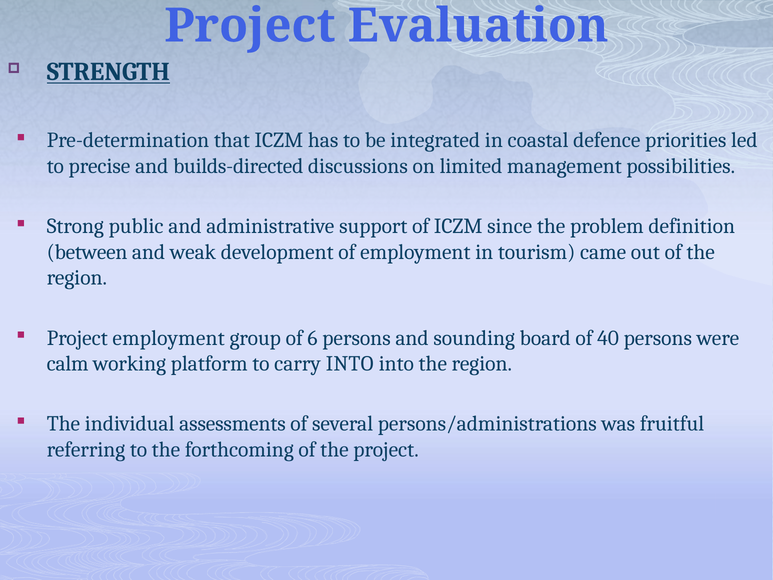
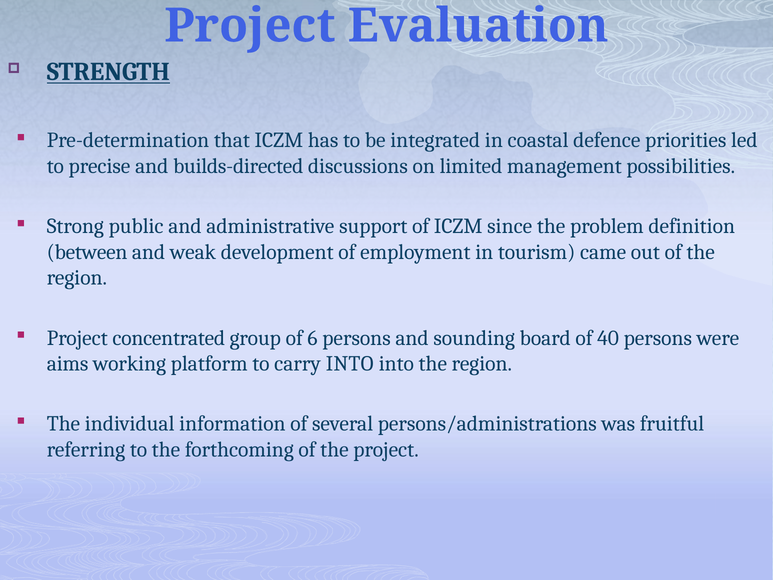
Project employment: employment -> concentrated (169, 338)
calm: calm -> aims (68, 364)
assessments: assessments -> information (232, 424)
